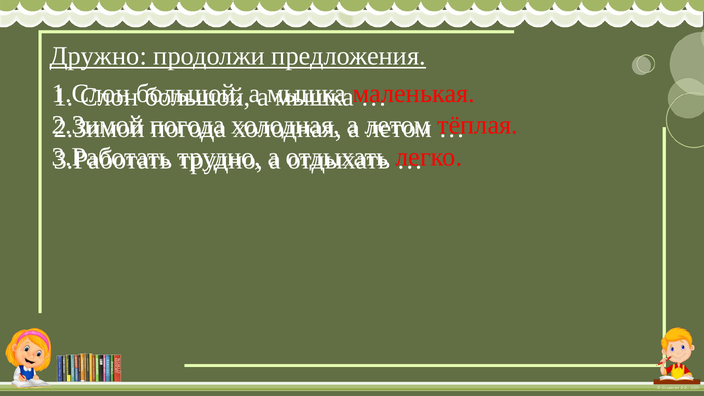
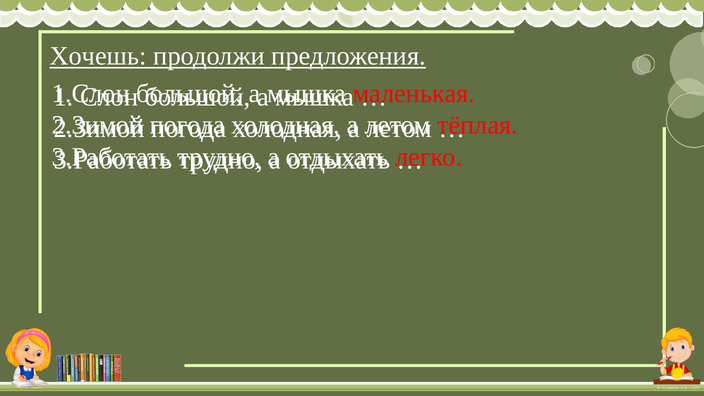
Дружно: Дружно -> Хочешь (98, 56)
